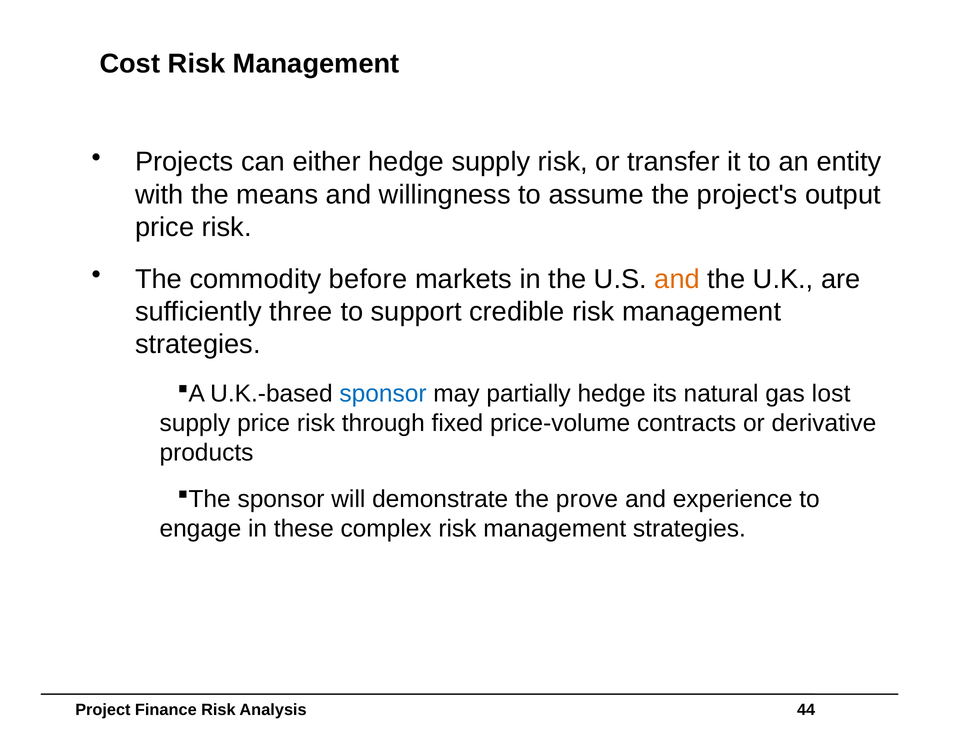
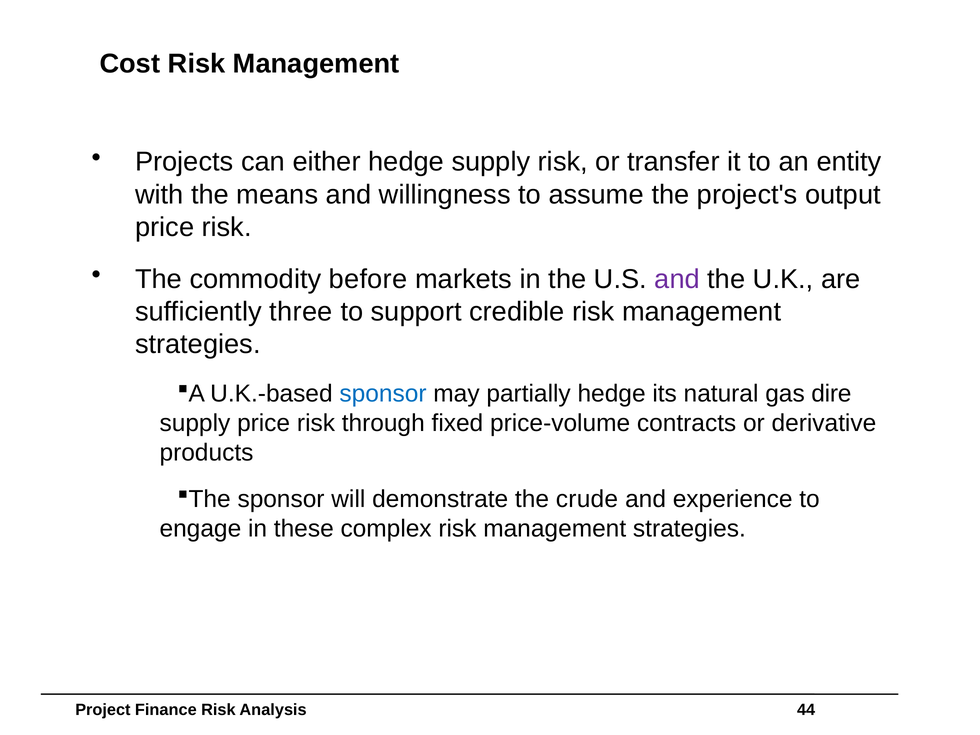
and colour: orange -> purple (677, 279)
lost: lost -> dire (831, 394)
prove: prove -> crude (587, 499)
